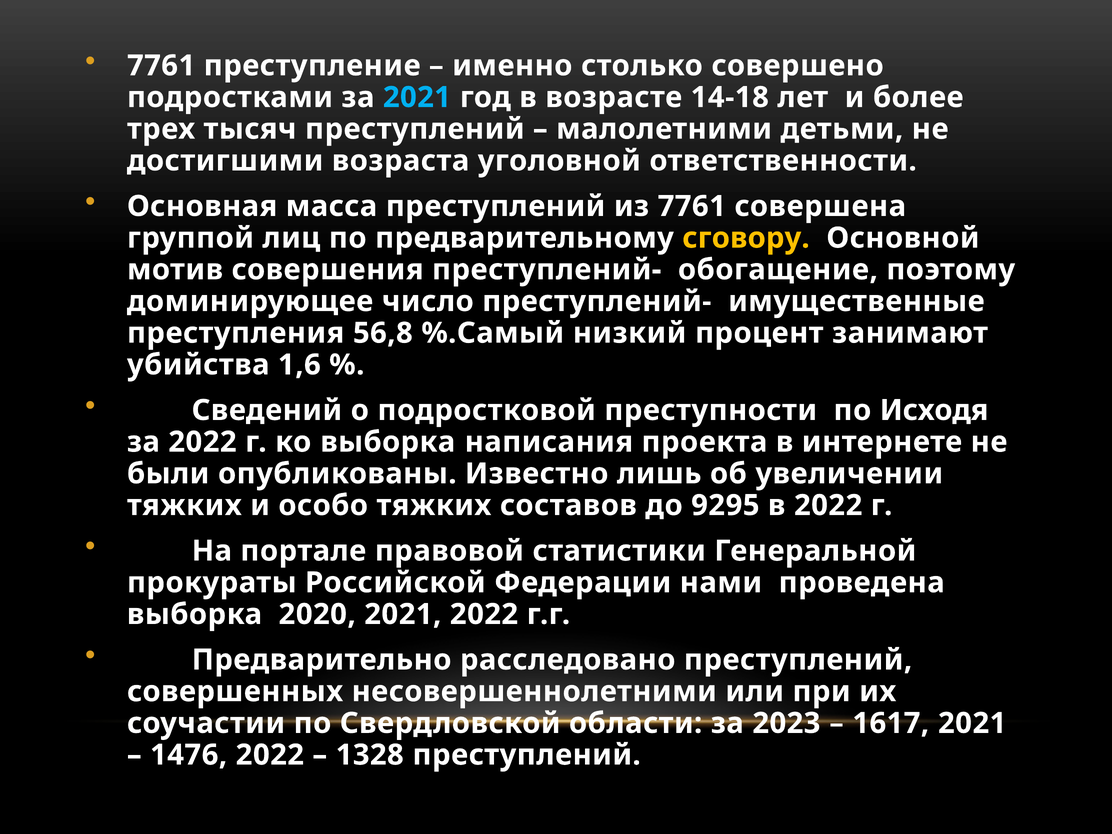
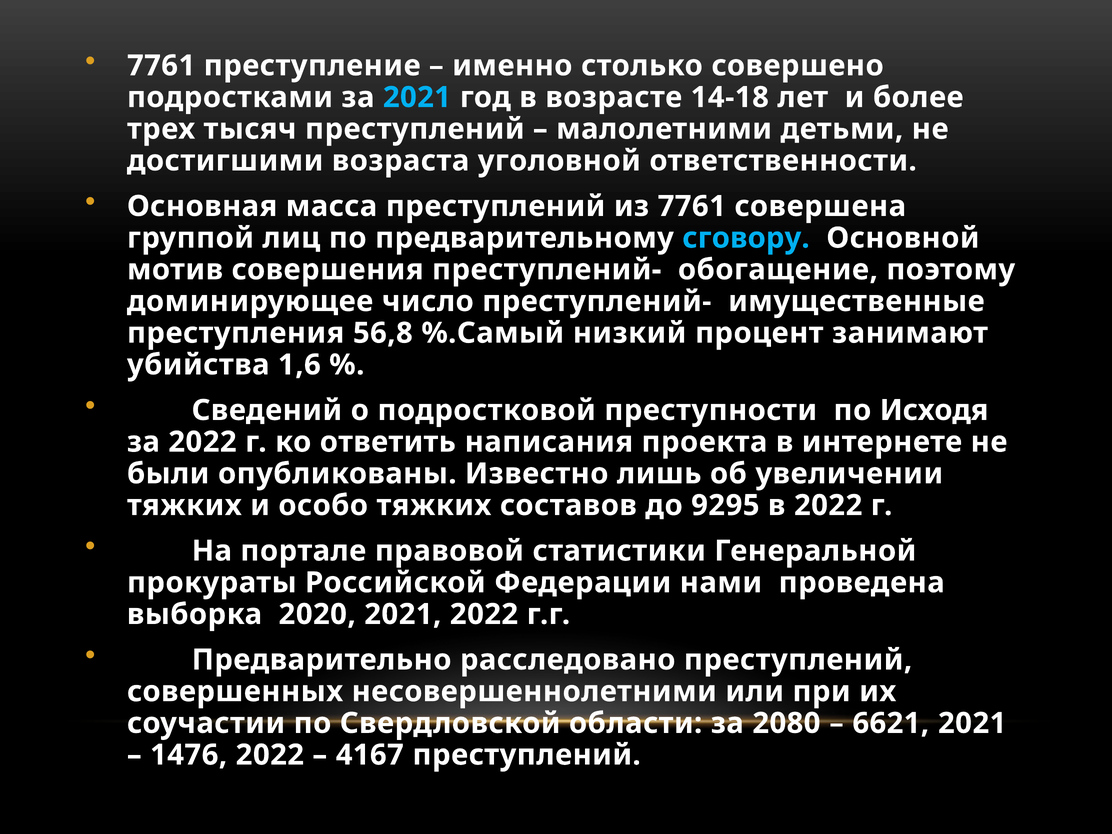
сговору colour: yellow -> light blue (746, 238)
ко выборка: выборка -> ответить (388, 442)
2023: 2023 -> 2080 (786, 723)
1617: 1617 -> 6621 (891, 723)
1328: 1328 -> 4167 (370, 755)
